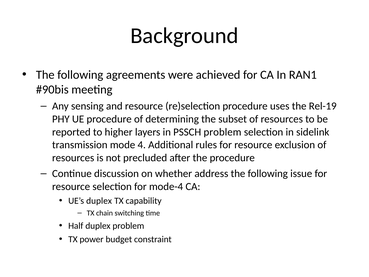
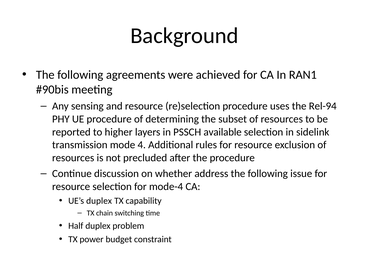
Rel-19: Rel-19 -> Rel-94 (323, 106)
PSSCH problem: problem -> available (223, 132)
